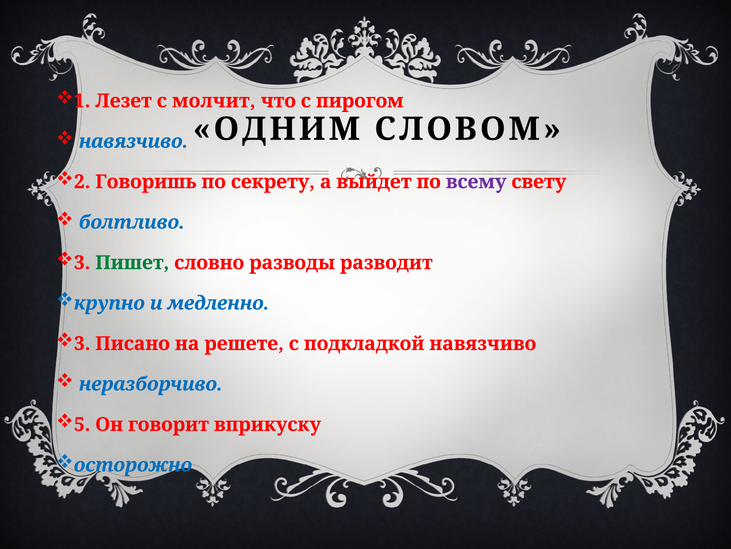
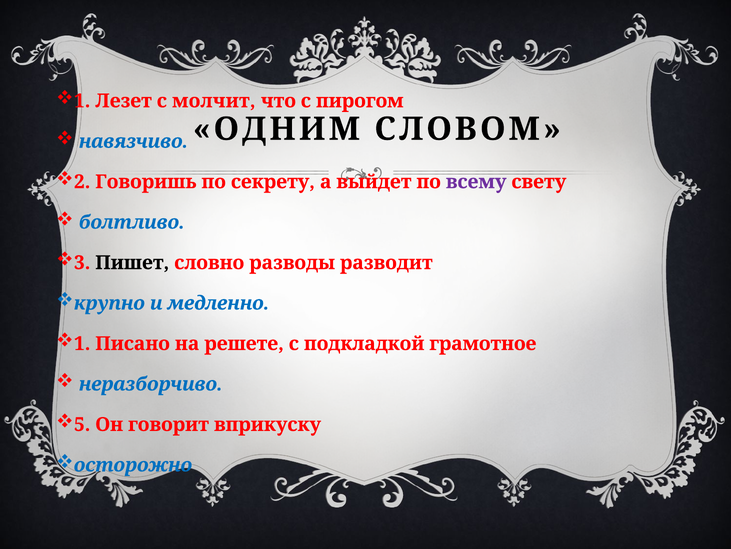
Пишет colour: green -> black (132, 262)
3: 3 -> 1 (82, 343)
подкладкой навязчиво: навязчиво -> грамотное (483, 343)
